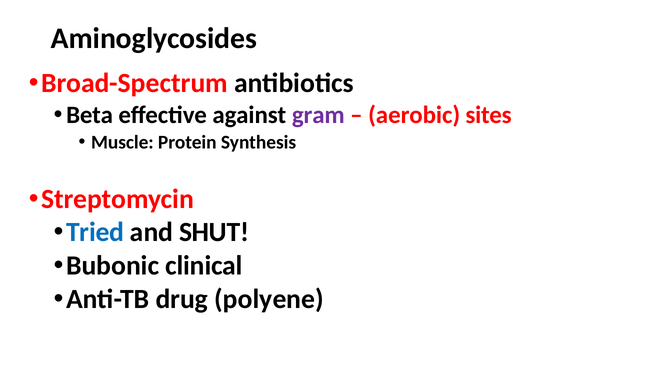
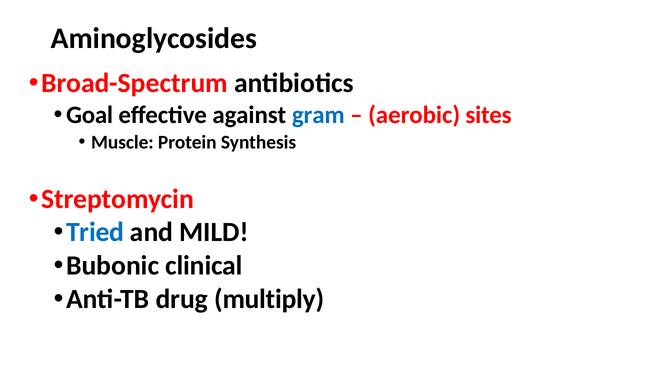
Beta: Beta -> Goal (90, 115)
gram colour: purple -> blue (318, 115)
SHUT: SHUT -> MILD (214, 232)
polyene: polyene -> multiply (269, 299)
